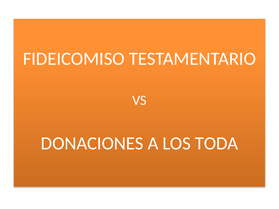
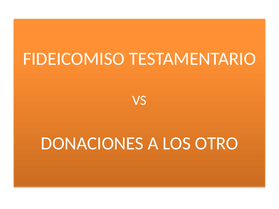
TODA: TODA -> OTRO (217, 143)
